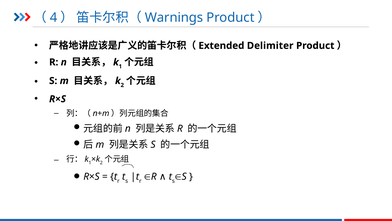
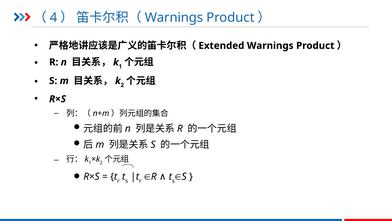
Delimiter: Delimiter -> Warnings (270, 46)
